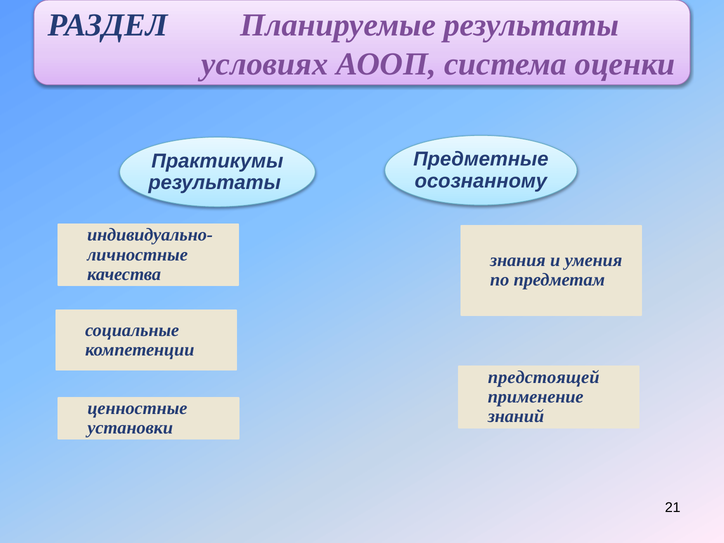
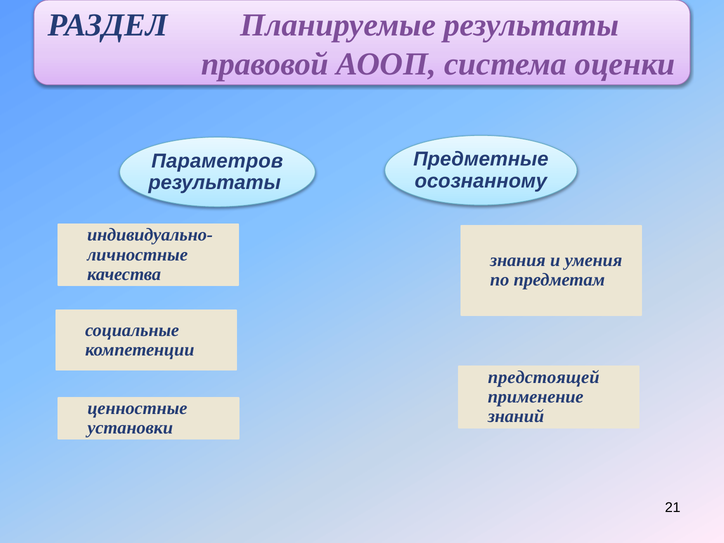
условиях: условиях -> правовой (265, 64)
Практикумы: Практикумы -> Параметров (217, 161)
